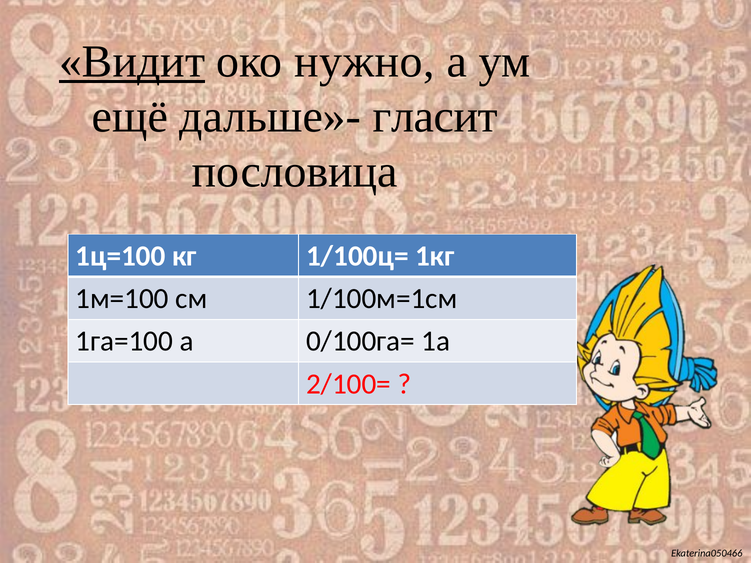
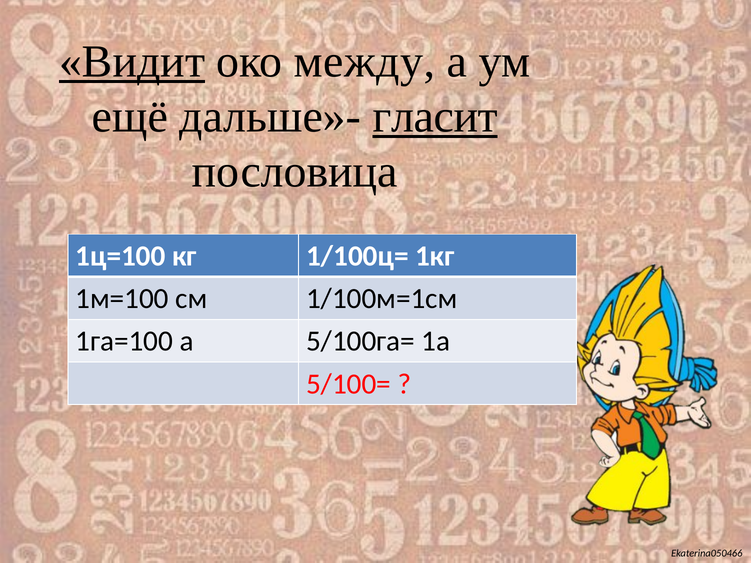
нужно: нужно -> между (365, 62)
гласит underline: none -> present (435, 117)
0/100га=: 0/100га= -> 5/100га= (361, 341)
2/100=: 2/100= -> 5/100= (349, 384)
